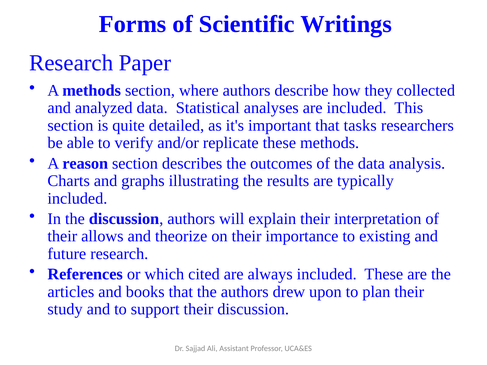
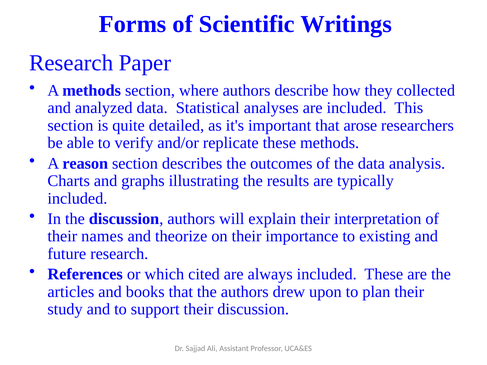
tasks: tasks -> arose (360, 125)
allows: allows -> names (102, 236)
